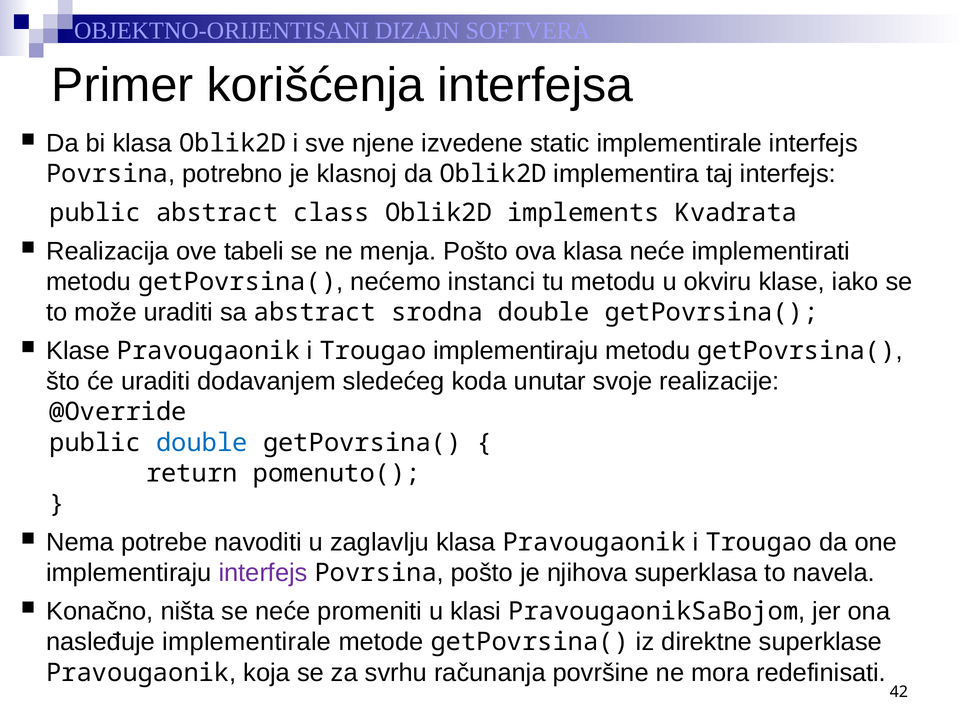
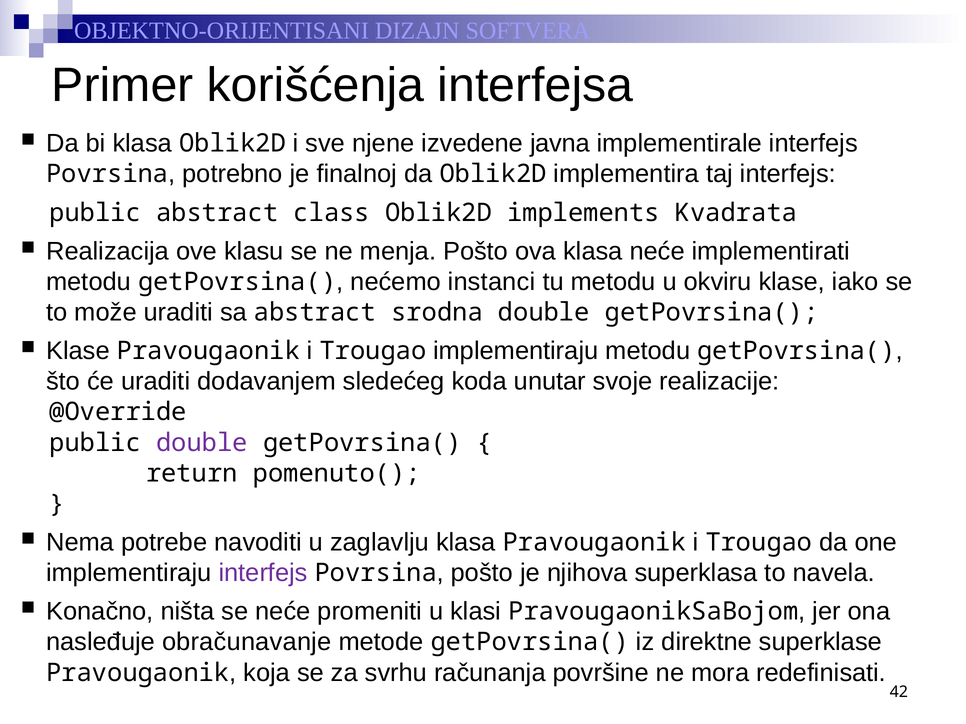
static: static -> javna (560, 144)
klasnoj: klasnoj -> finalnoj (357, 174)
tabeli: tabeli -> klasu (254, 251)
double colour: blue -> purple (202, 443)
nasleđuje implementirale: implementirale -> obračunavanje (247, 643)
